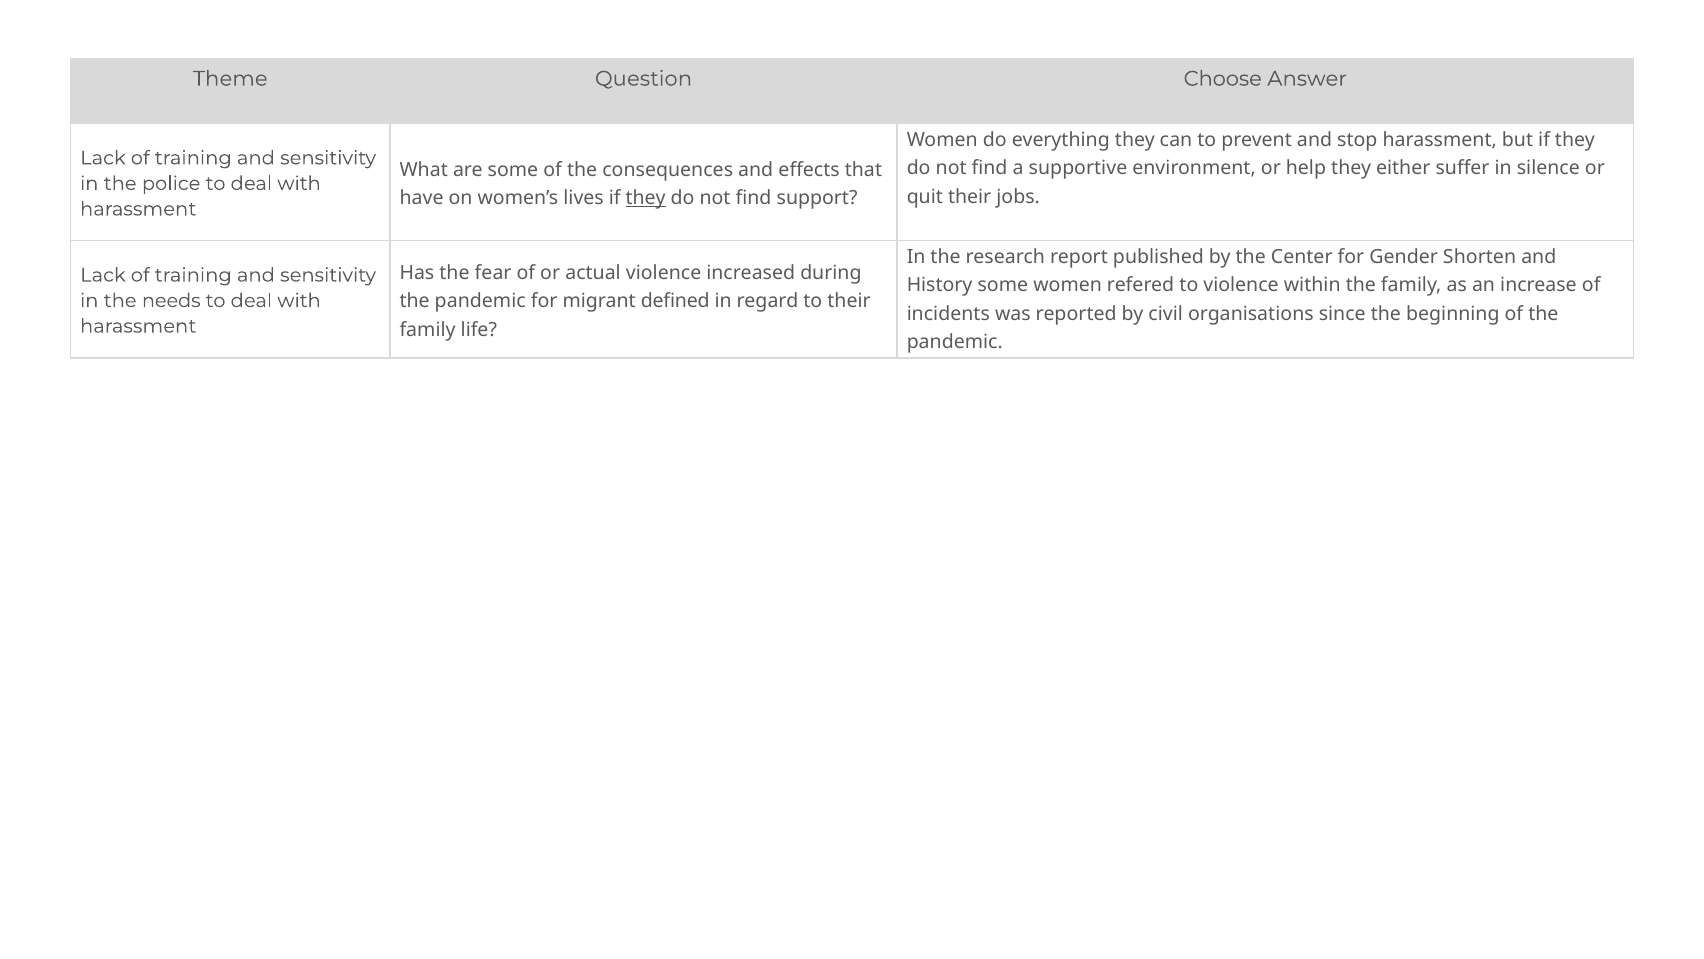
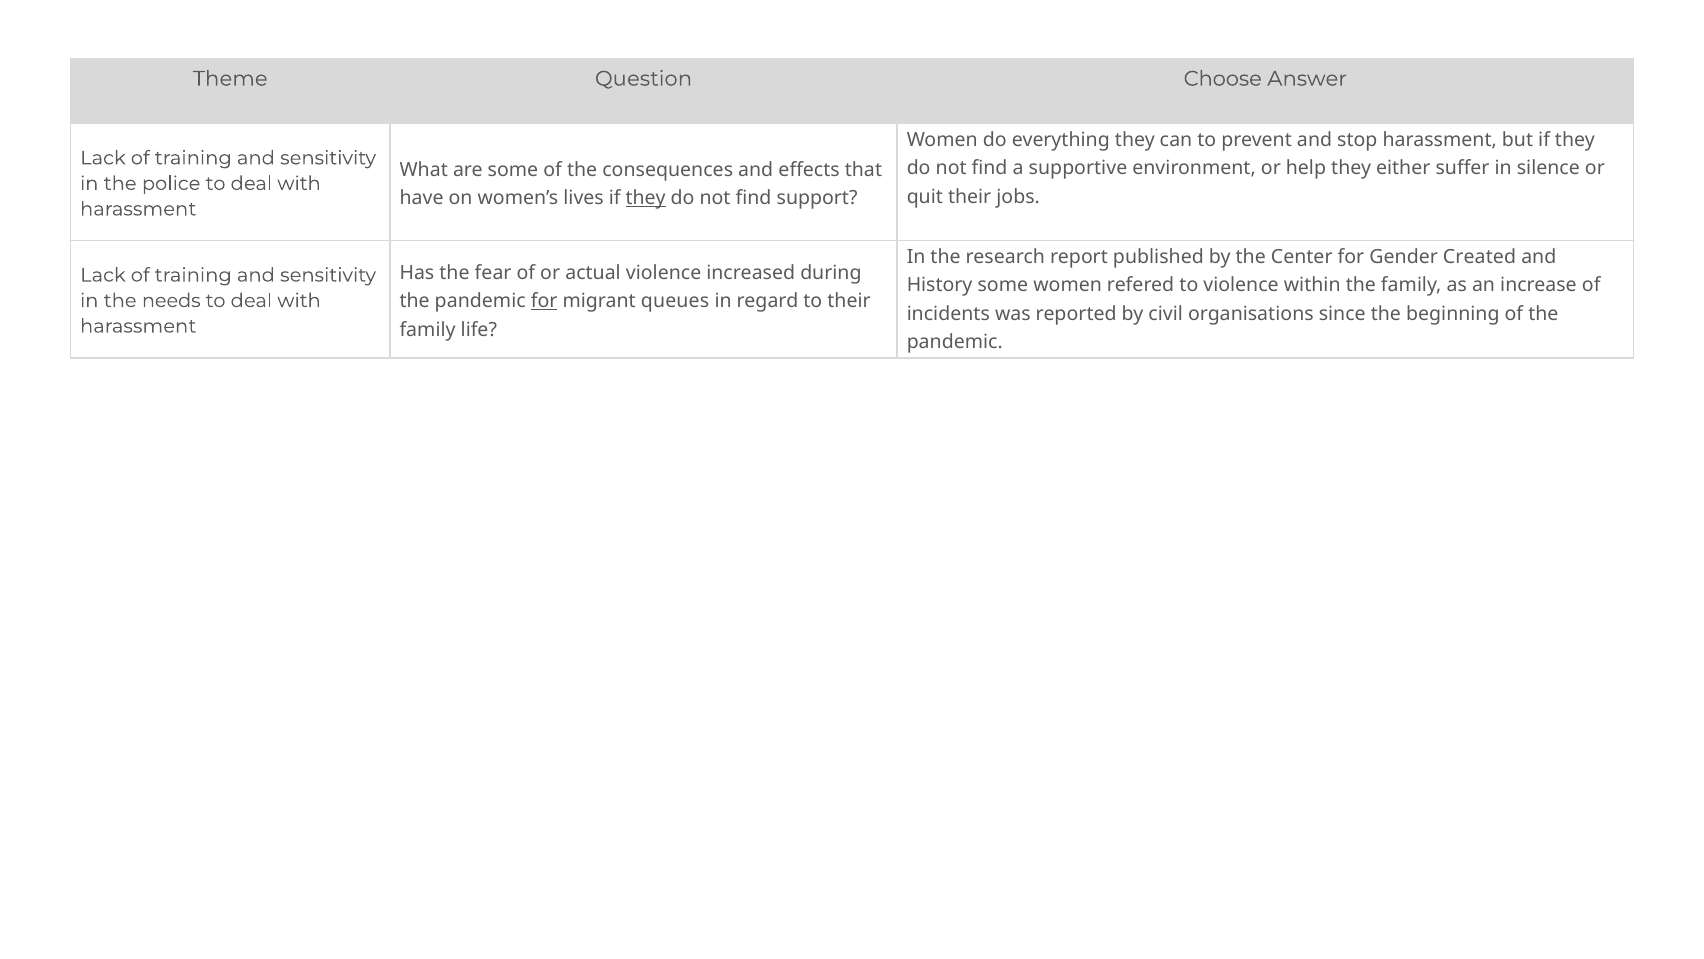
Shorten: Shorten -> Created (1480, 257)
for underline: none -> present (544, 301)
defined: defined -> queues (675, 301)
